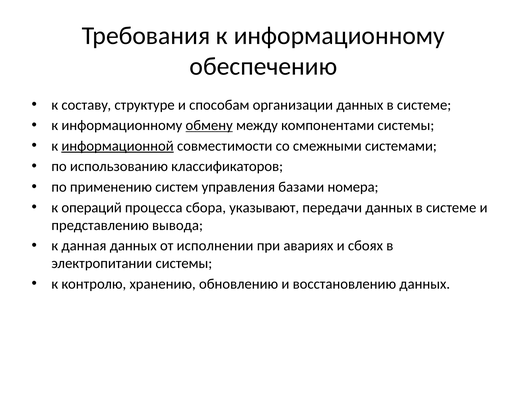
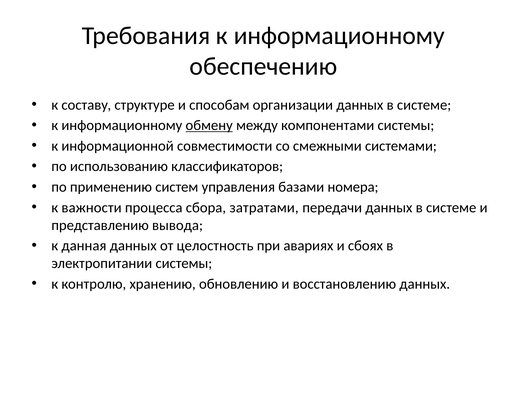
информационной underline: present -> none (118, 146)
операций: операций -> важности (92, 207)
указывают: указывают -> затратами (264, 207)
исполнении: исполнении -> целостность (215, 245)
